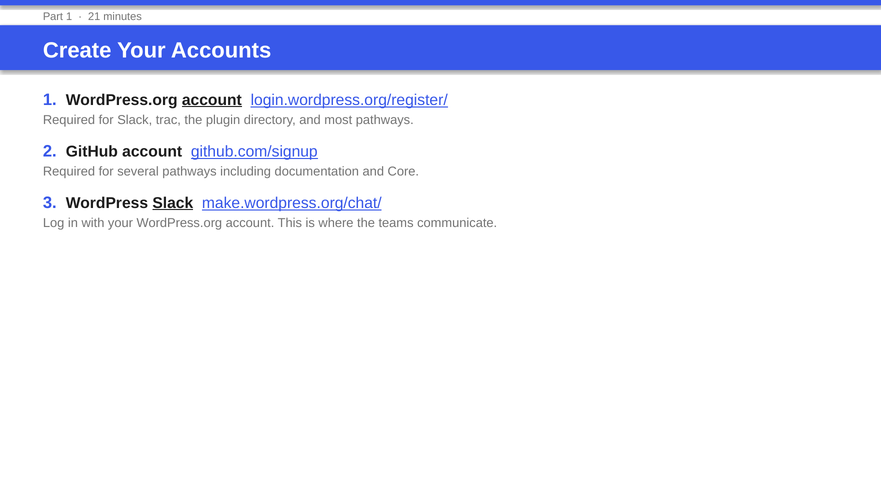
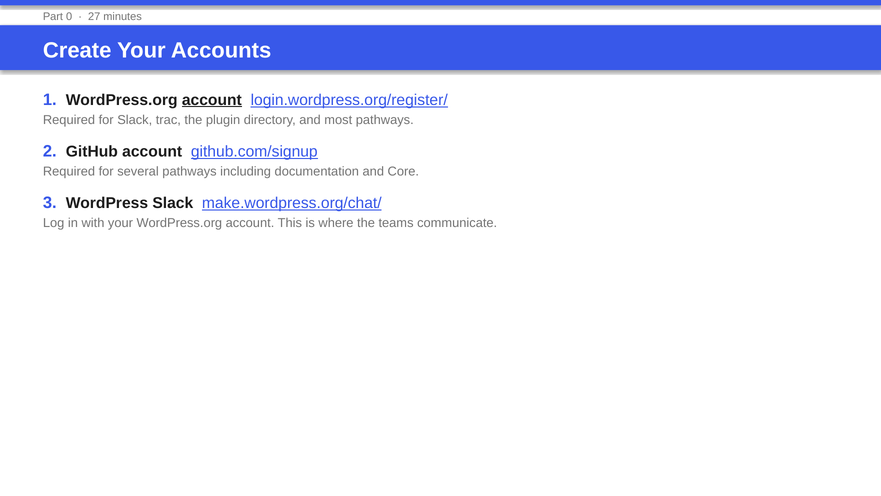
Part 1: 1 -> 0 (69, 17)
21: 21 -> 27 (94, 17)
Slack underline: present -> none (173, 203)
